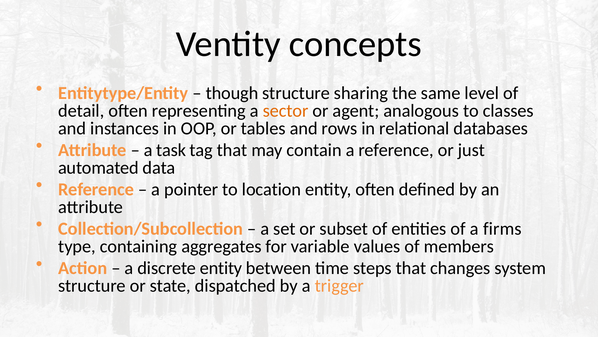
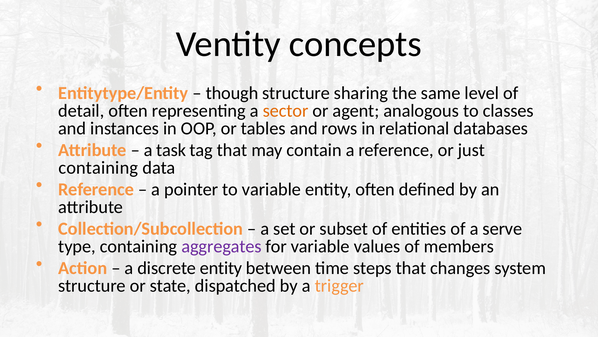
automated: automated -> containing (98, 167)
to location: location -> variable (271, 189)
firms: firms -> serve (502, 228)
aggregates colour: black -> purple (222, 246)
